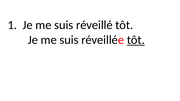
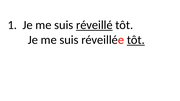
réveillé underline: none -> present (94, 25)
